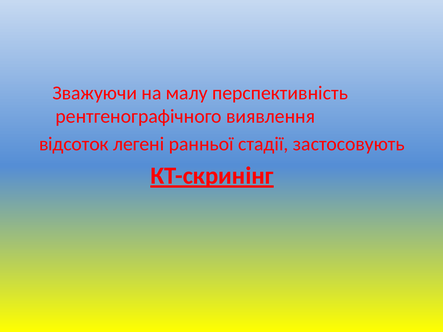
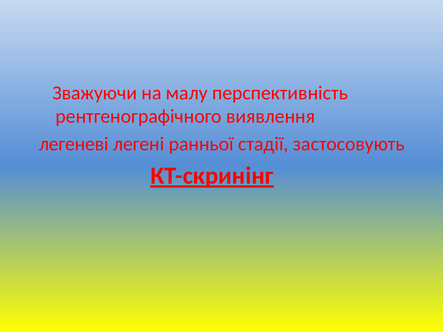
відсоток: відсоток -> легеневі (74, 144)
